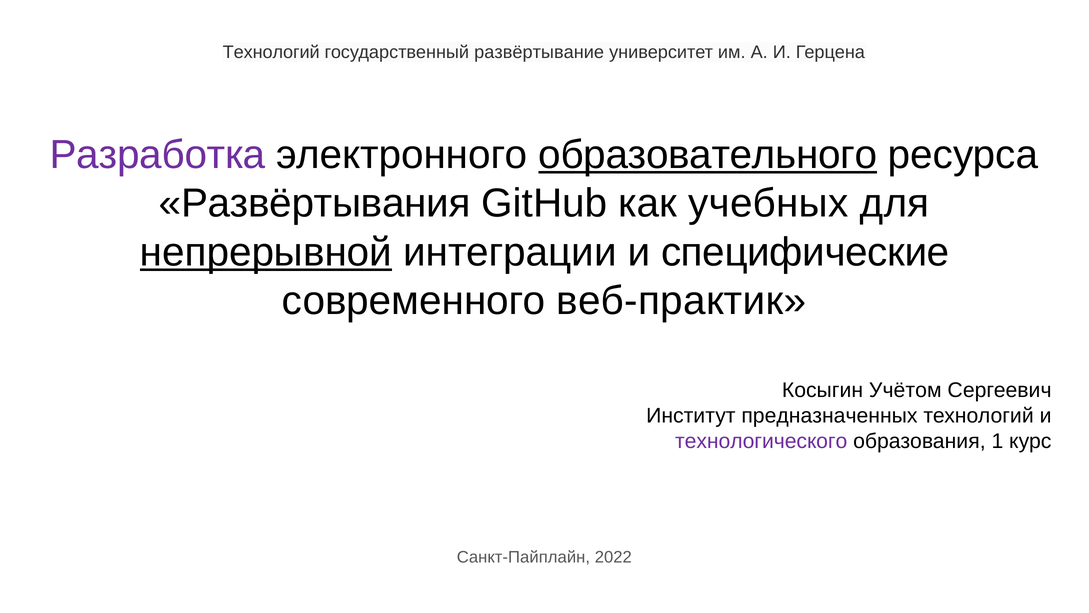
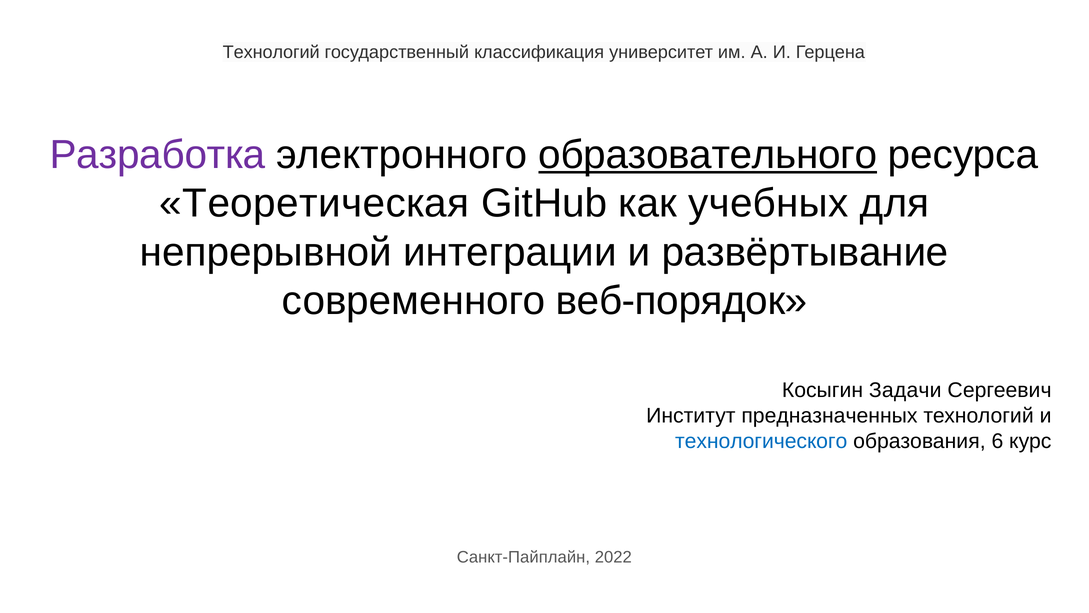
развёртывание: развёртывание -> классификация (539, 52)
Развёртывания: Развёртывания -> Теоретическая (314, 203)
непрерывной underline: present -> none (266, 252)
специфические: специфические -> развёртывание (805, 252)
веб-практик: веб-практик -> веб-порядок (682, 301)
Учётом: Учётом -> Задачи (905, 390)
технологического colour: purple -> blue (761, 441)
1: 1 -> 6 (997, 441)
